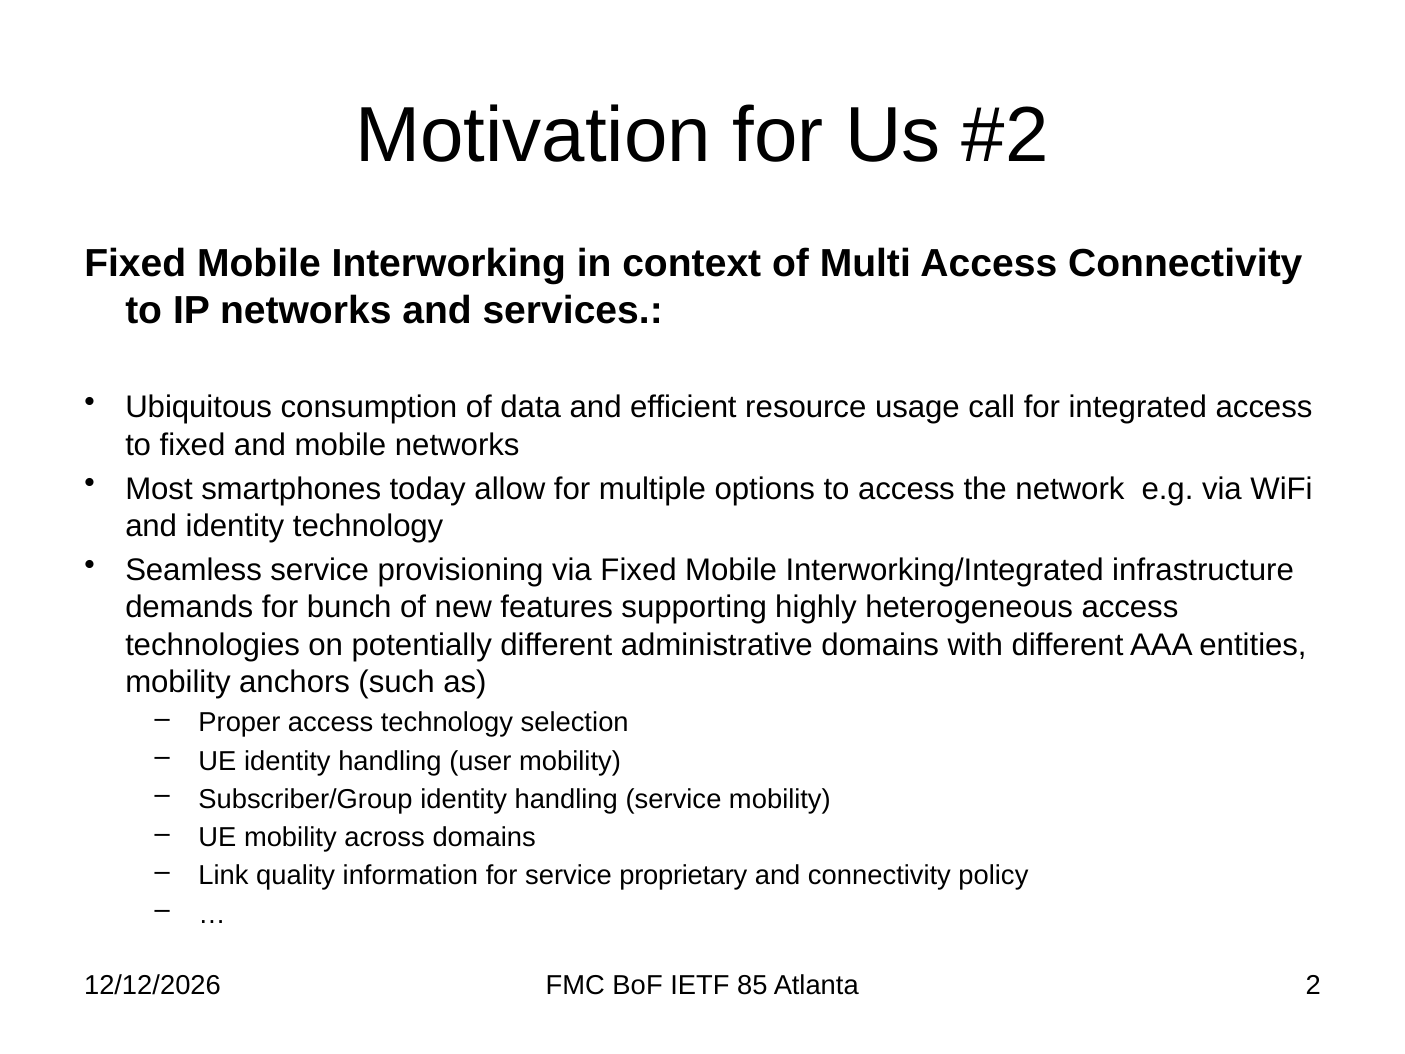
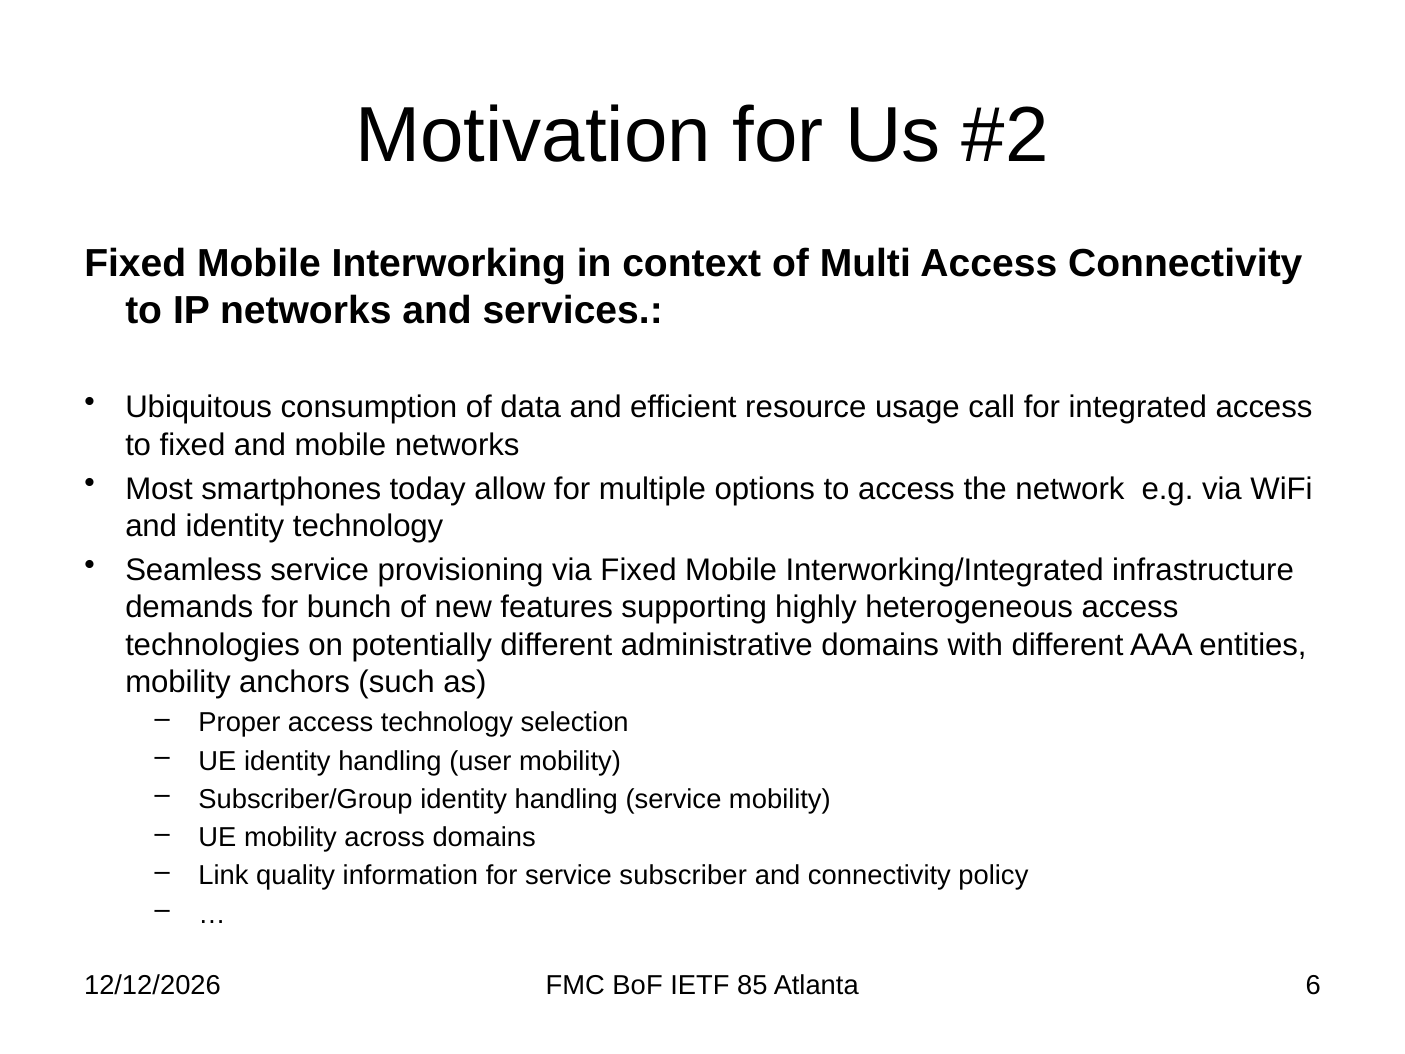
proprietary: proprietary -> subscriber (683, 876)
2: 2 -> 6 (1313, 985)
